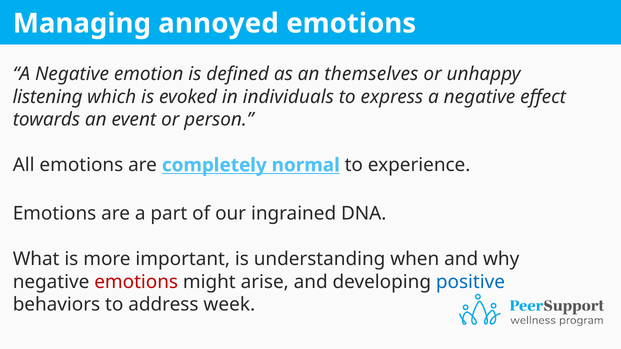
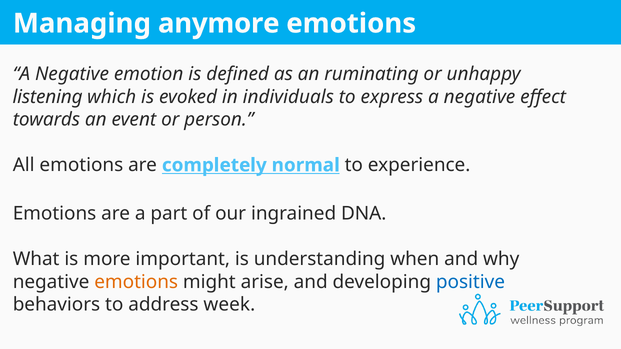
annoyed: annoyed -> anymore (219, 23)
themselves: themselves -> ruminating (371, 74)
emotions colour: red -> orange (136, 282)
